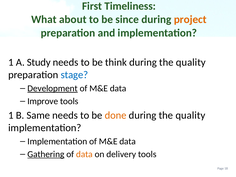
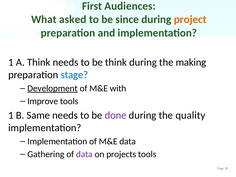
Timeliness: Timeliness -> Audiences (130, 6)
about: about -> asked (73, 19)
A Study: Study -> Think (39, 62)
quality: quality -> making (191, 62)
data: data -> with (118, 88)
done colour: orange -> purple (116, 115)
Gathering underline: present -> none (46, 154)
data colour: orange -> purple (84, 154)
delivery: delivery -> projects (121, 154)
